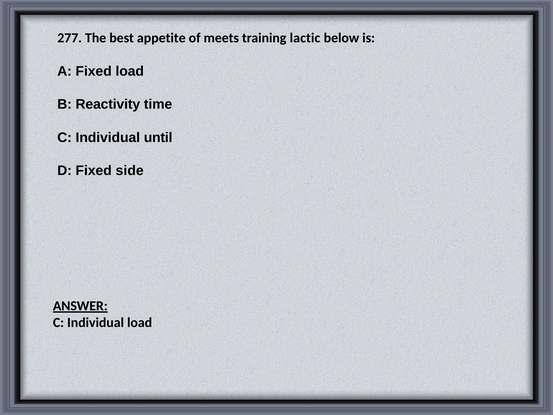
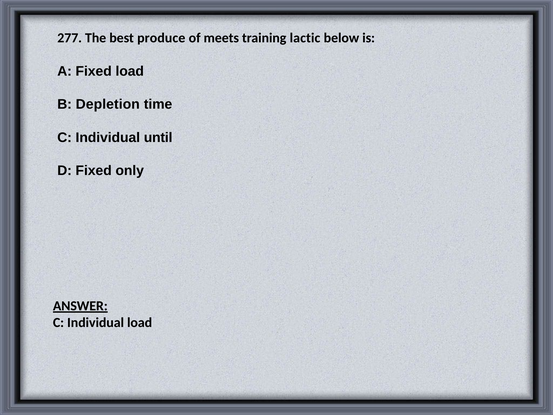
appetite: appetite -> produce (161, 38)
Reactivity: Reactivity -> Depletion (108, 104)
side: side -> only (130, 171)
